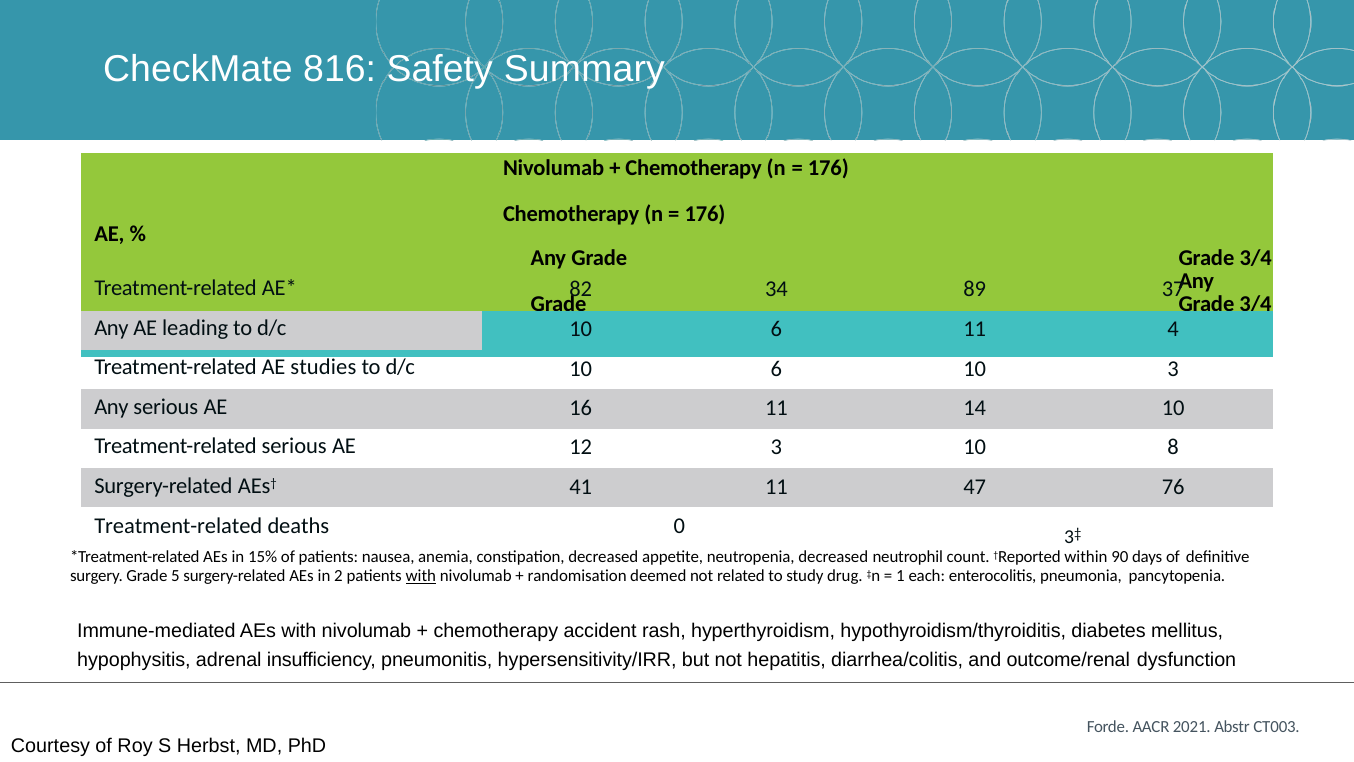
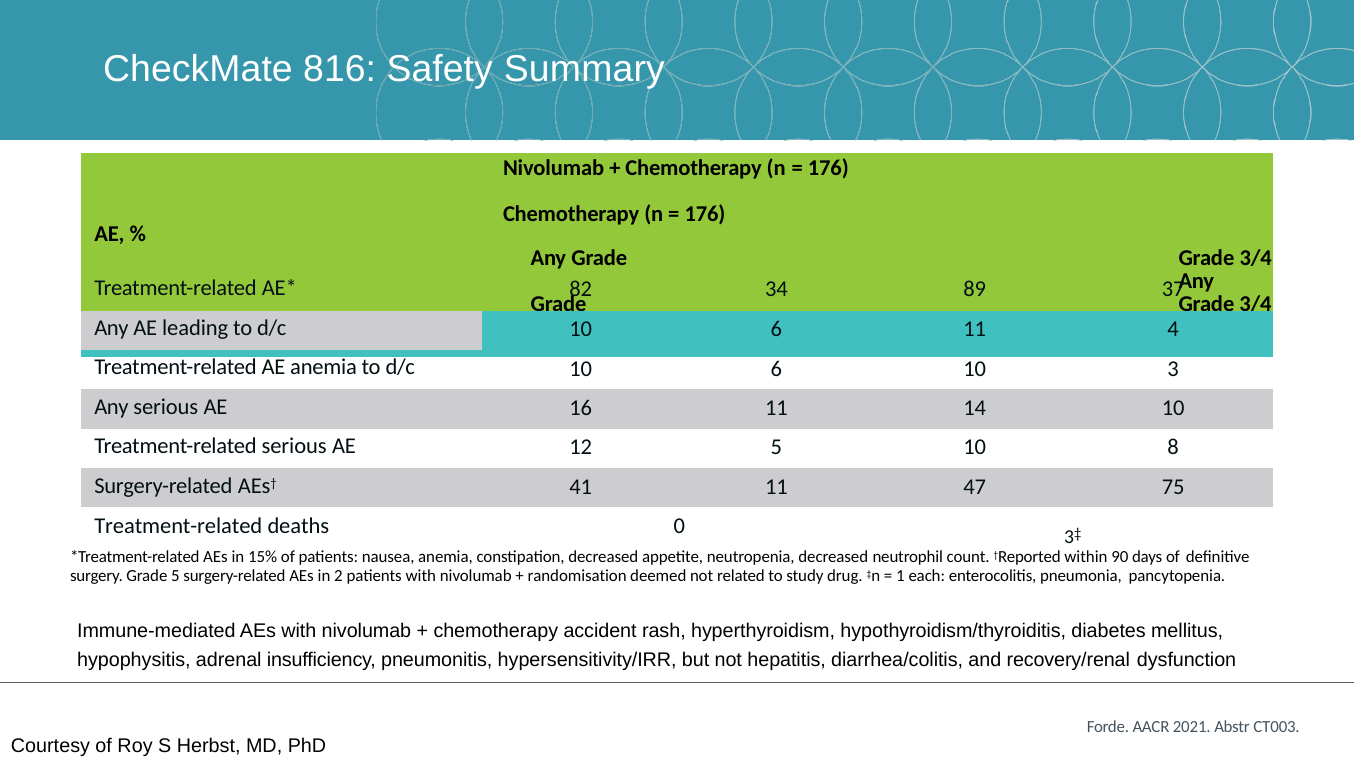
AE studies: studies -> anemia (324, 367)
12 3: 3 -> 5 (776, 447)
76: 76 -> 75 (1173, 487)
with underline: present -> none (421, 576)
outcome/renal: outcome/renal -> recovery/renal (1068, 659)
